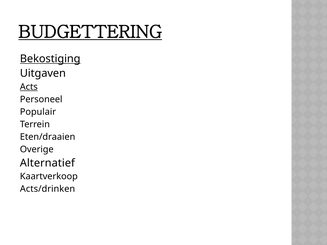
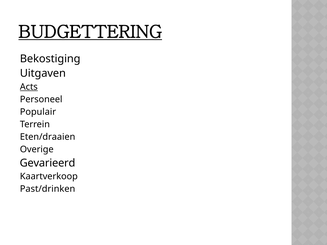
Bekostiging underline: present -> none (50, 59)
Alternatief: Alternatief -> Gevarieerd (47, 163)
Acts/drinken: Acts/drinken -> Past/drinken (48, 189)
